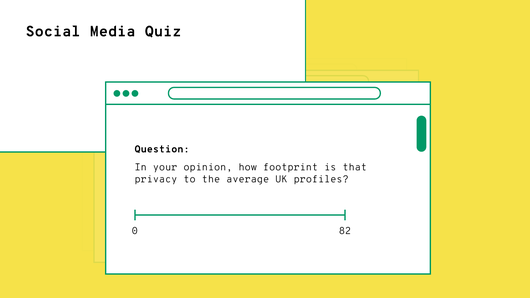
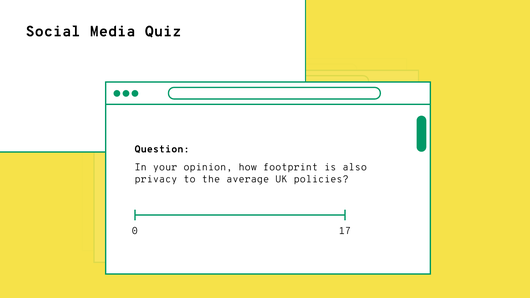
that: that -> also (355, 167)
profiles: profiles -> policies (321, 179)
82: 82 -> 17 (345, 231)
